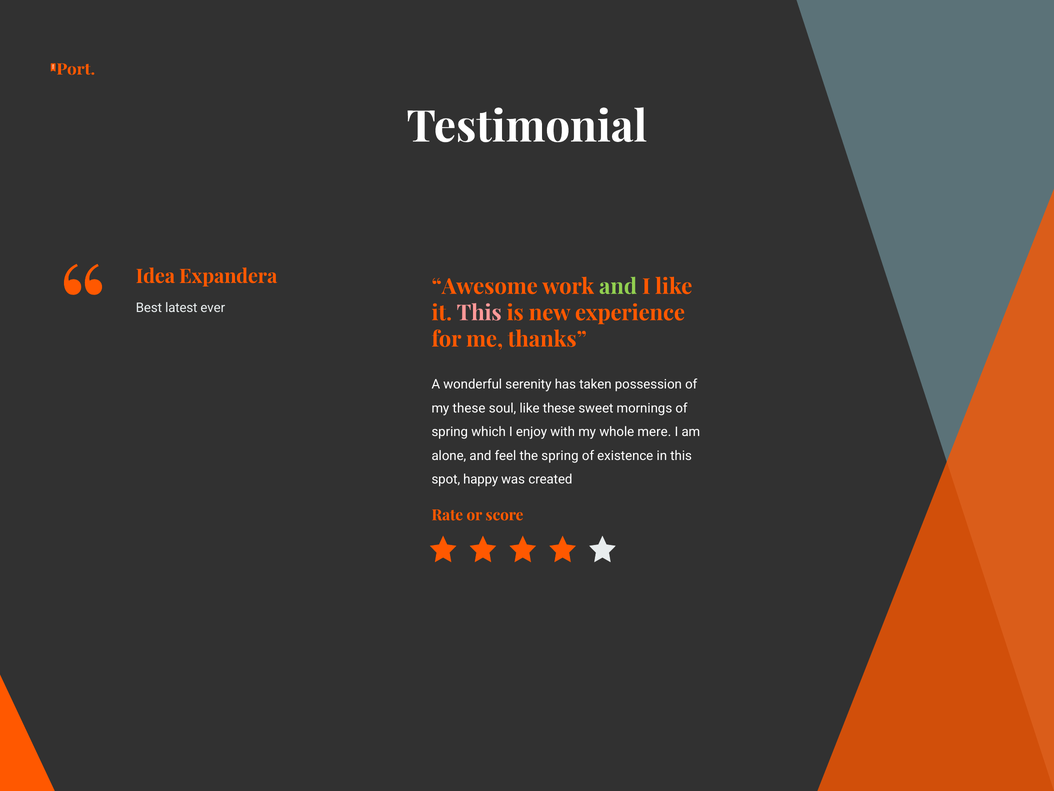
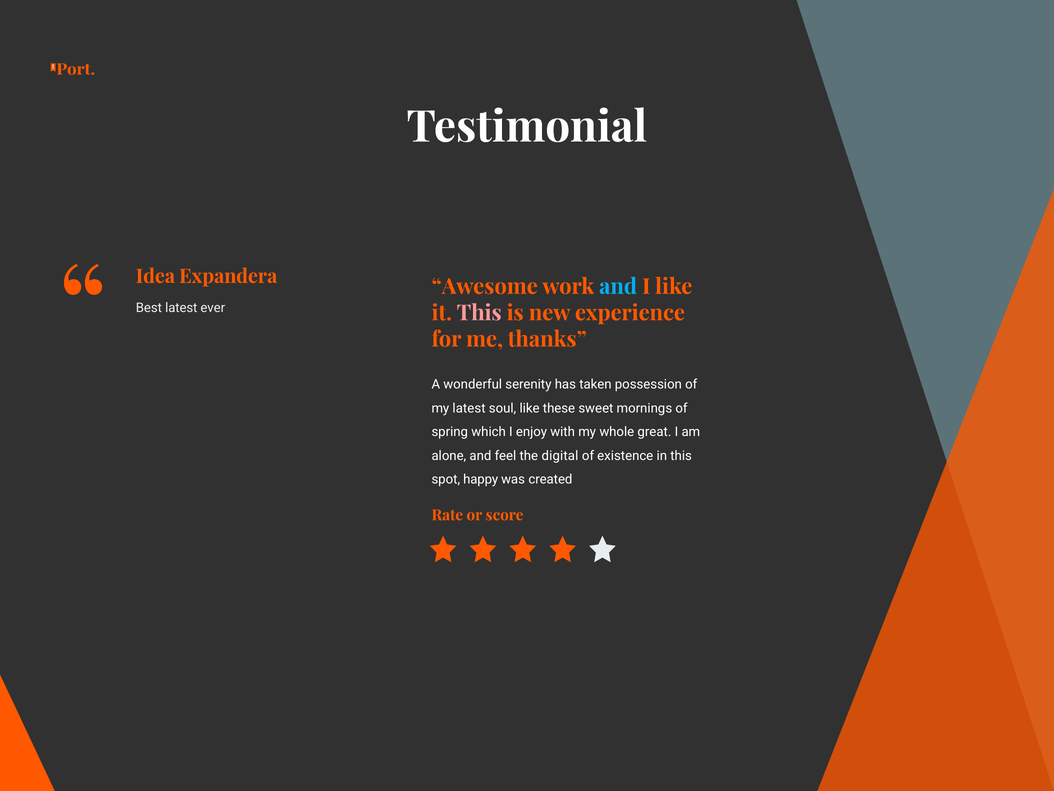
and colour: light green -> light blue (618, 286)
my these: these -> latest (469, 408)
mere: mere -> great (654, 432)
the spring: spring -> digital (560, 456)
